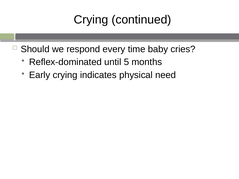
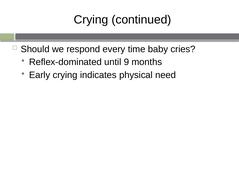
5: 5 -> 9 (126, 62)
